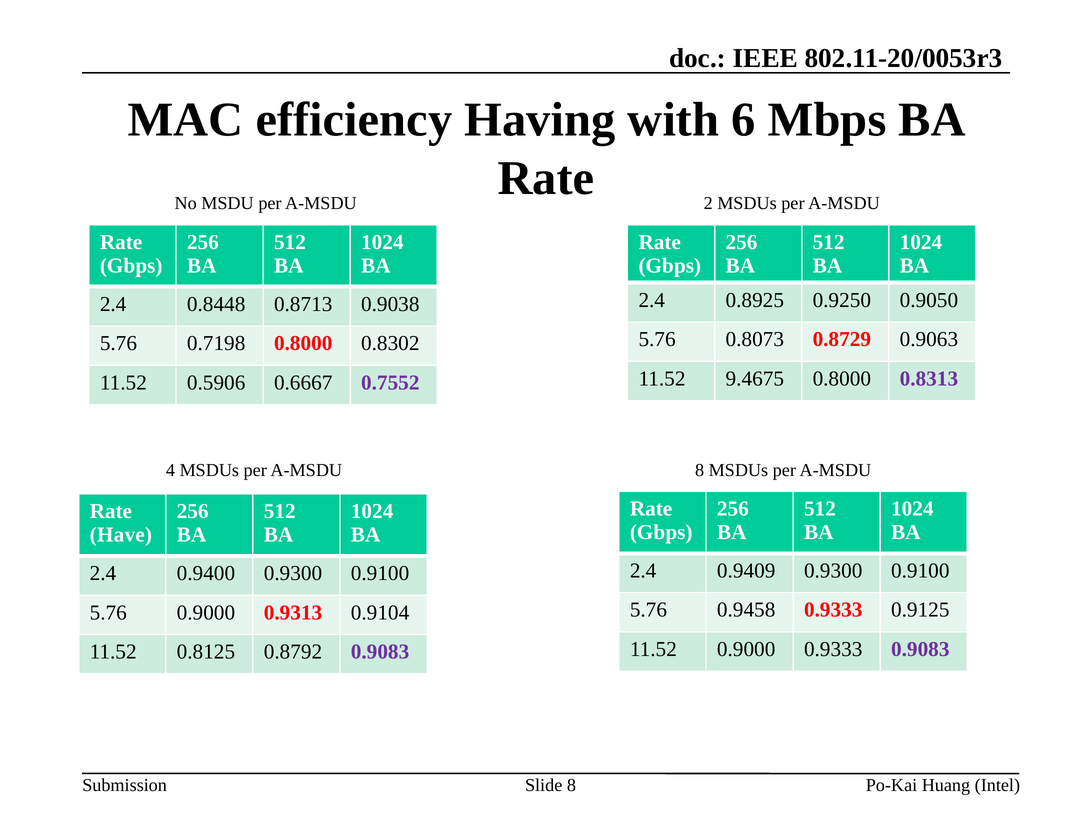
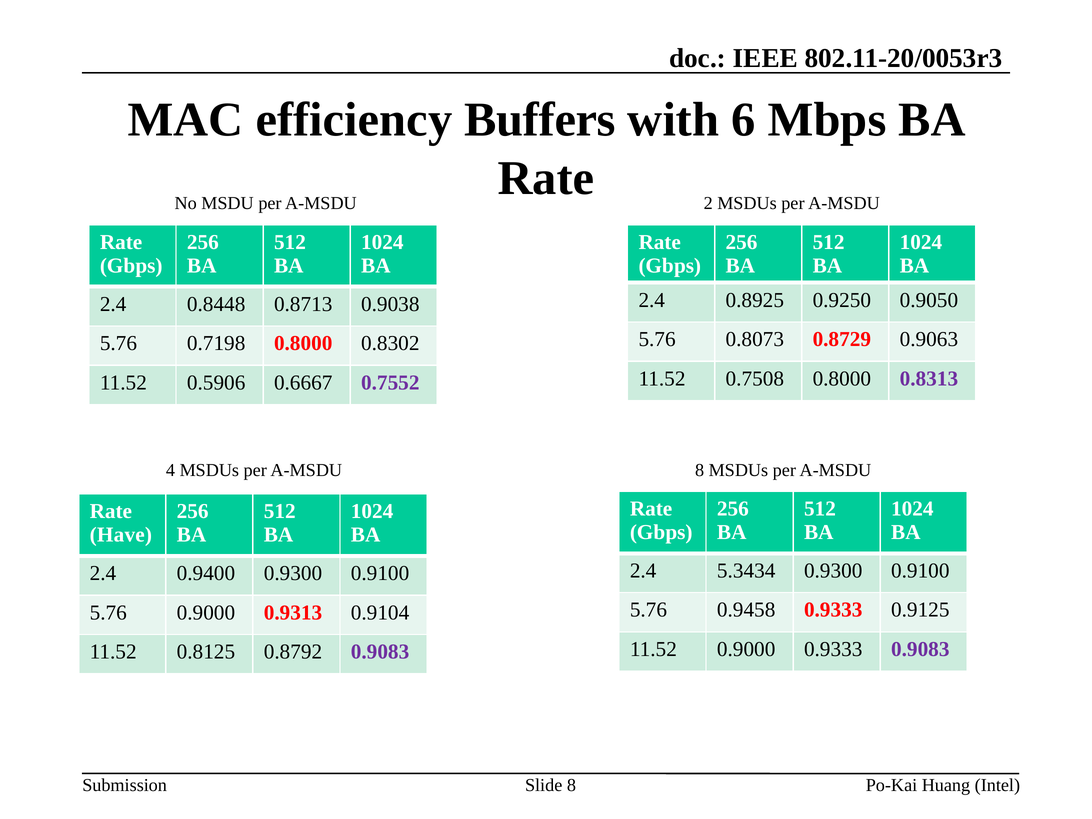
Having: Having -> Buffers (540, 120)
9.4675: 9.4675 -> 0.7508 (755, 379)
0.9409: 0.9409 -> 5.3434 (746, 571)
